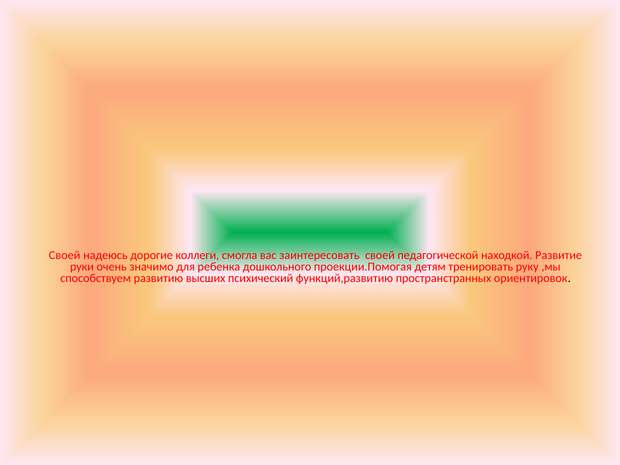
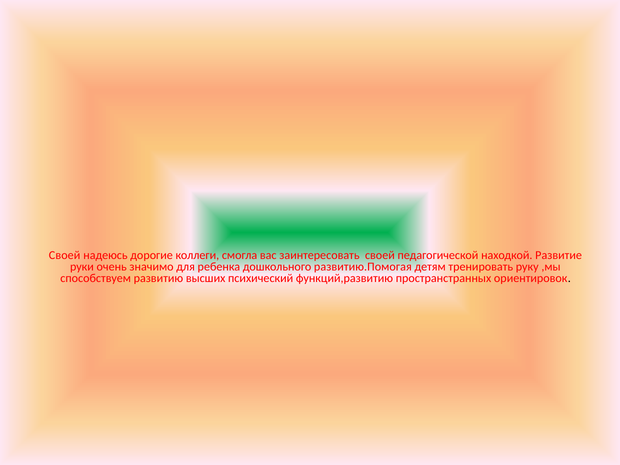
проекции.Помогая: проекции.Помогая -> развитию.Помогая (363, 267)
